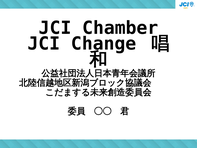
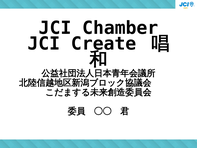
Change: Change -> Create (104, 44)
